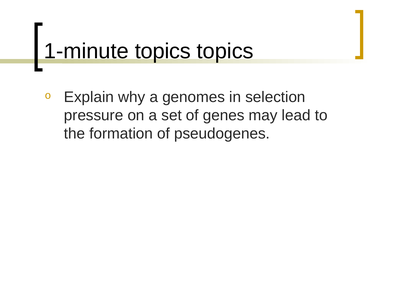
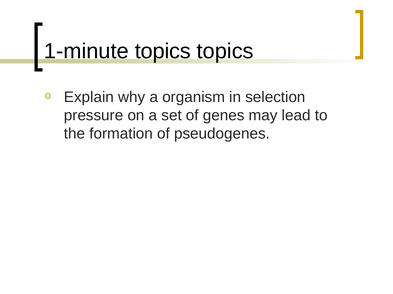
genomes: genomes -> organism (194, 97)
